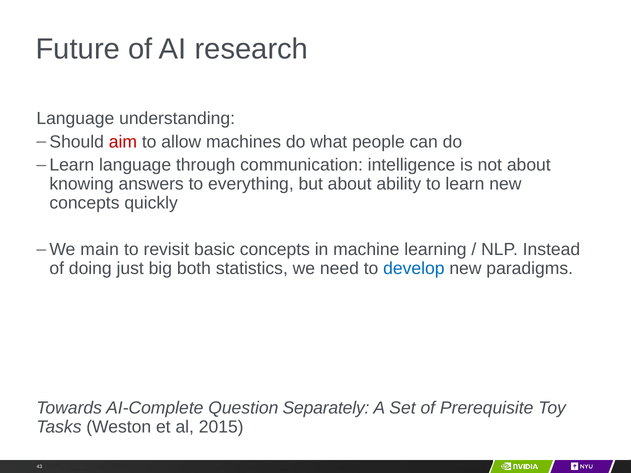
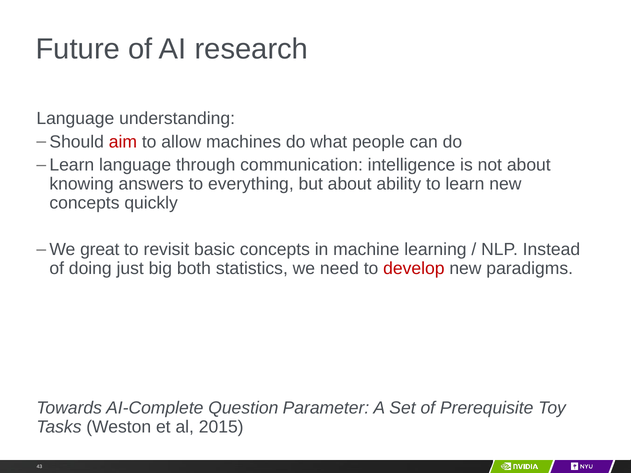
main: main -> great (100, 250)
develop colour: blue -> red (414, 269)
Separately: Separately -> Parameter (326, 408)
